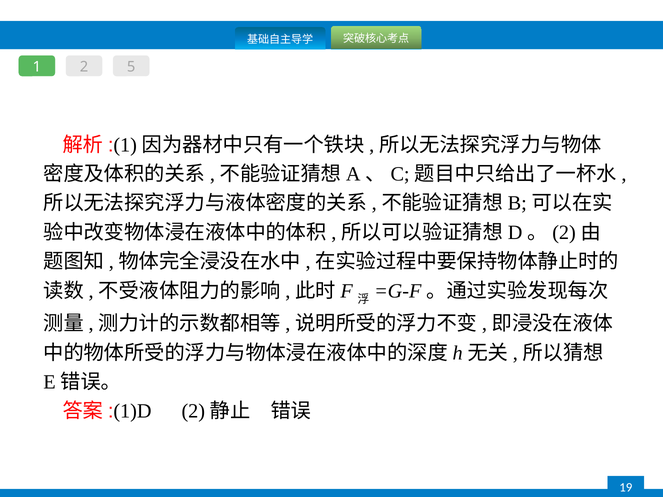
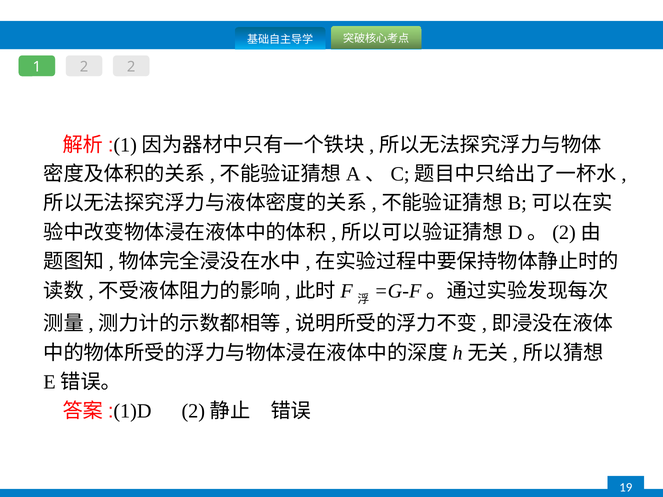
2 5: 5 -> 2 (131, 67)
